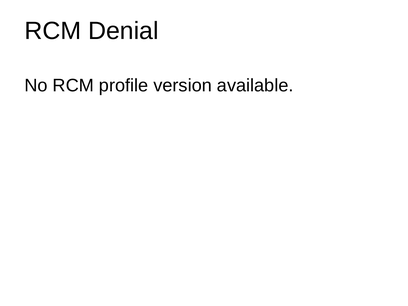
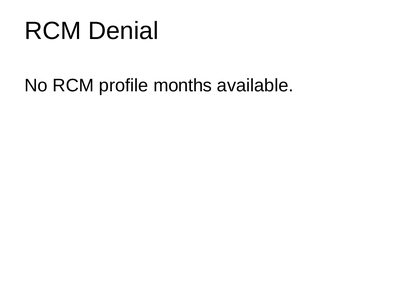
version: version -> months (183, 86)
